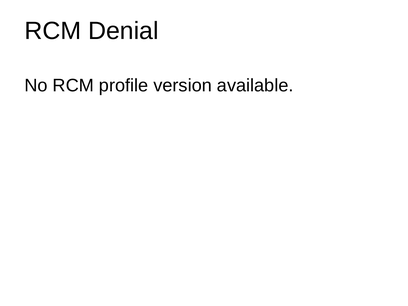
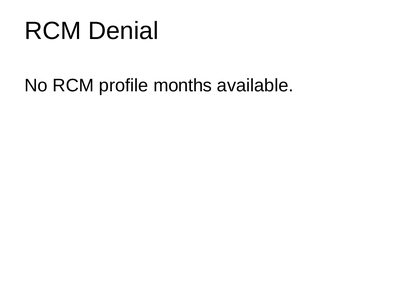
version: version -> months (183, 86)
